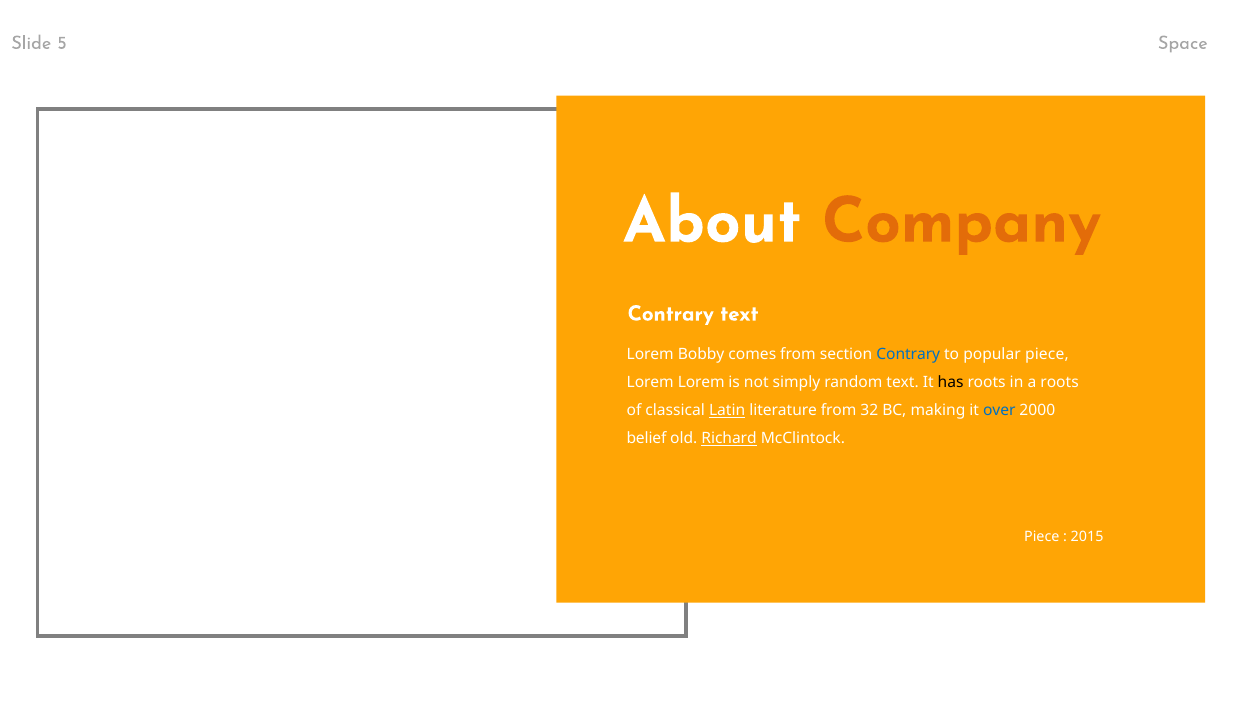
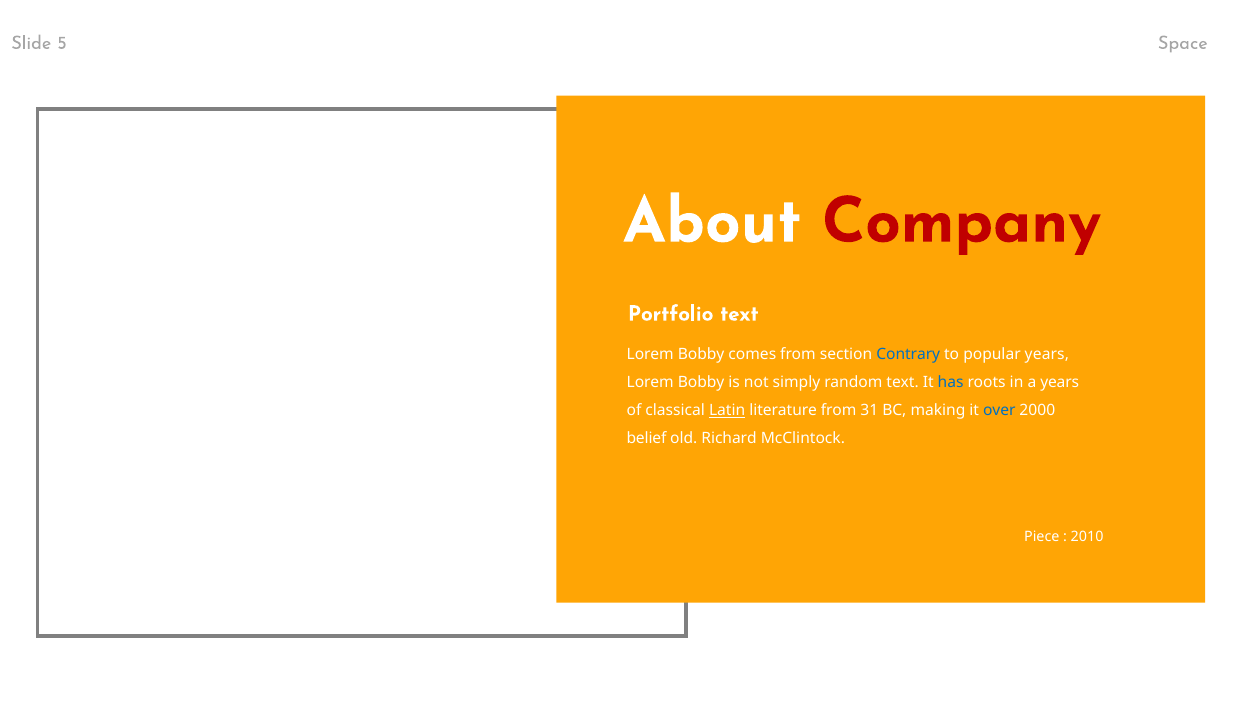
Company colour: orange -> red (962, 221)
Contrary: Contrary -> Portfolio (671, 313)
popular piece: piece -> years (1047, 354)
Lorem: Lorem -> Bobby (701, 382)
has colour: black -> blue (951, 382)
a roots: roots -> years (1060, 382)
32: 32 -> 31 (869, 410)
Richard underline: present -> none (729, 438)
2015: 2015 -> 2010 (1087, 537)
